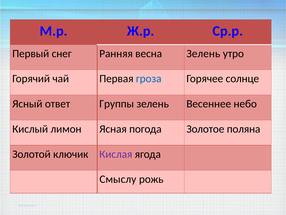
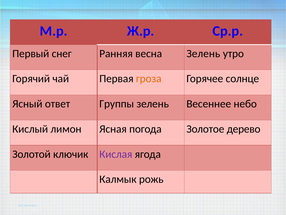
гроза colour: blue -> orange (149, 79)
поляна: поляна -> дерево (244, 129)
Смыслу: Смыслу -> Калмык (118, 179)
